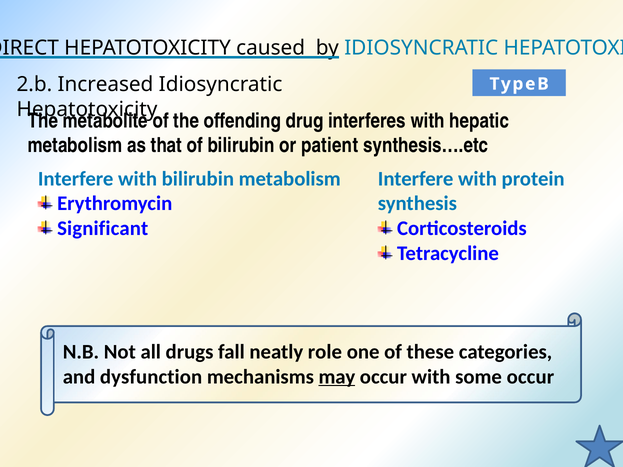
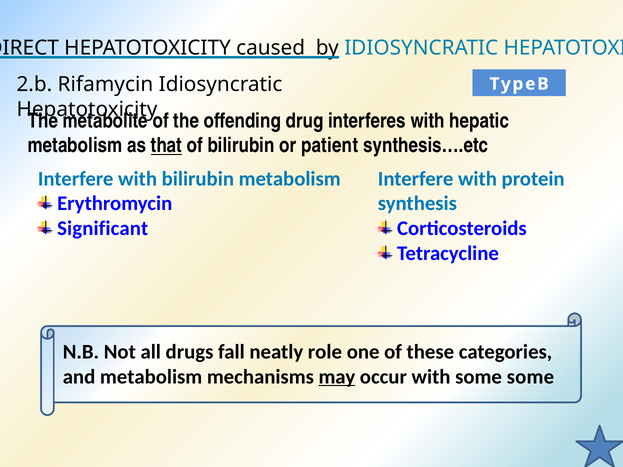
Increased: Increased -> Rifamycin (105, 84)
that underline: none -> present (166, 146)
and dysfunction: dysfunction -> metabolism (151, 377)
some occur: occur -> some (530, 377)
